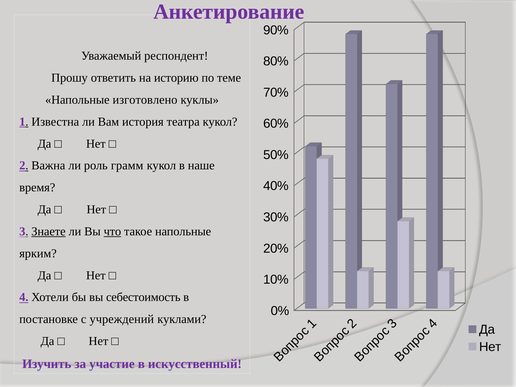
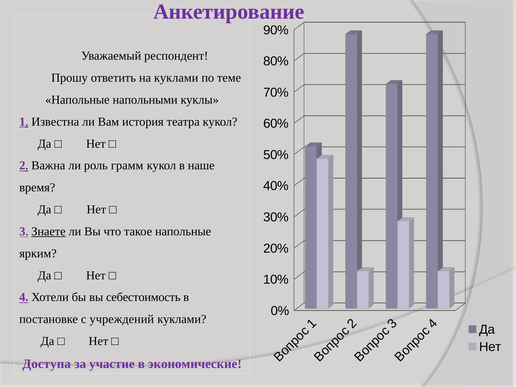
на историю: историю -> куклами (176, 78)
изготовлено: изготовлено -> напольными (145, 100)
что underline: present -> none (112, 231)
Изучить: Изучить -> Доступа (47, 364)
искусственный: искусственный -> экономические (195, 364)
